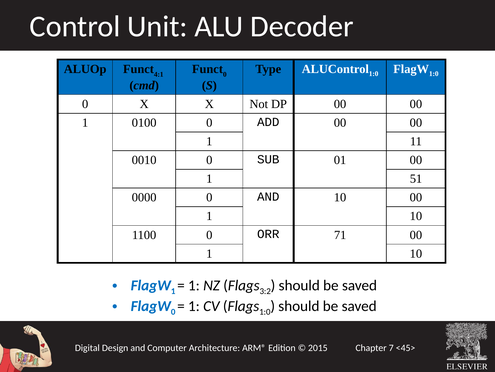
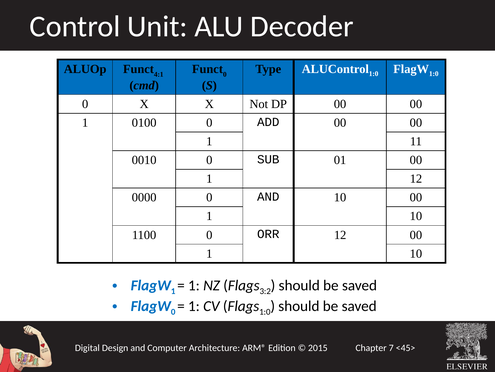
1 51: 51 -> 12 (416, 178)
ORR 71: 71 -> 12 (340, 234)
